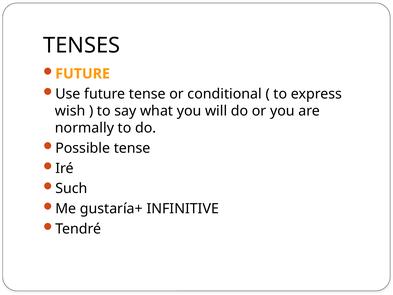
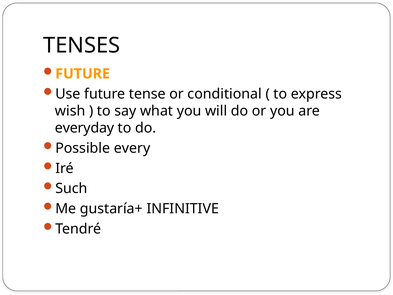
normally: normally -> everyday (85, 128)
Possible tense: tense -> every (132, 148)
